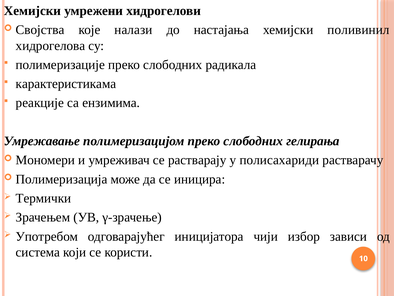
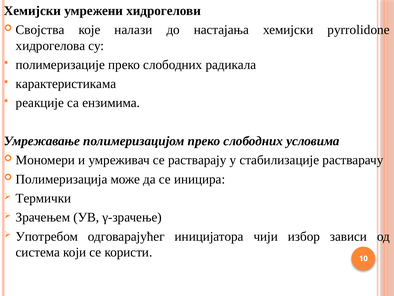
поливинил: поливинил -> pyrrolidone (359, 30)
гелирања: гелирања -> условима (313, 141)
полисахариди: полисахариди -> стабилизације (279, 160)
